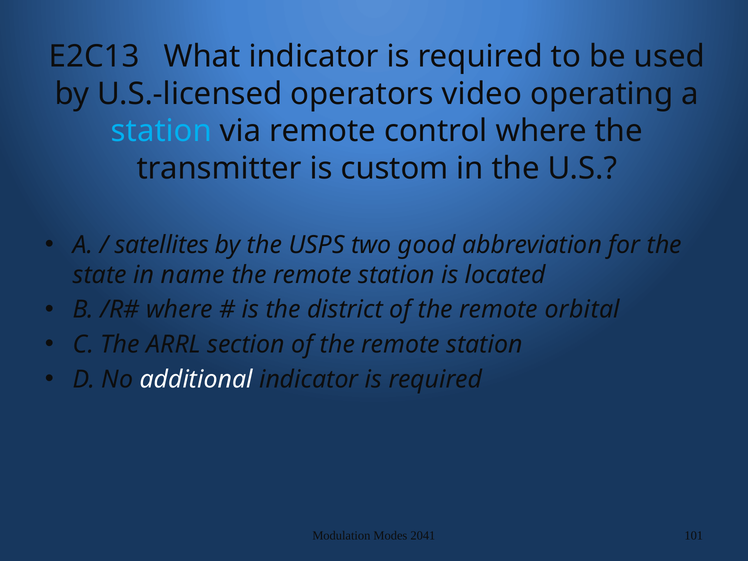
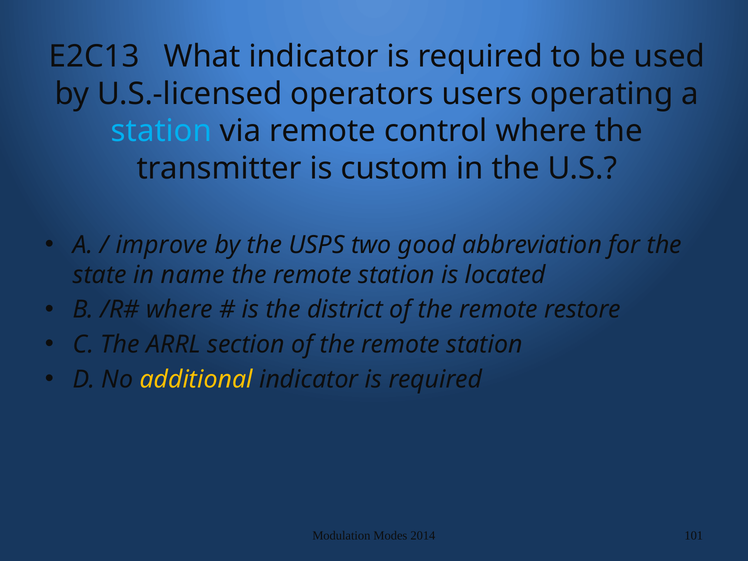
video: video -> users (482, 94)
satellites: satellites -> improve (162, 245)
orbital: orbital -> restore (583, 310)
additional colour: white -> yellow (196, 379)
2041: 2041 -> 2014 (423, 536)
